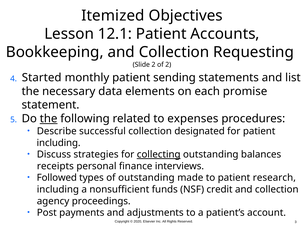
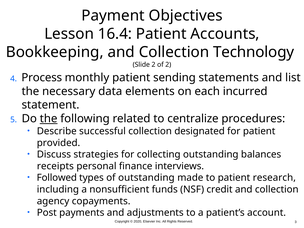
Itemized: Itemized -> Payment (113, 16)
12.1: 12.1 -> 16.4 (115, 34)
Requesting: Requesting -> Technology (254, 52)
Started: Started -> Process (42, 78)
promise: promise -> incurred (245, 91)
expenses: expenses -> centralize (193, 119)
including: including -> provided (59, 143)
collecting underline: present -> none (159, 154)
proceedings: proceedings -> copayments (101, 201)
